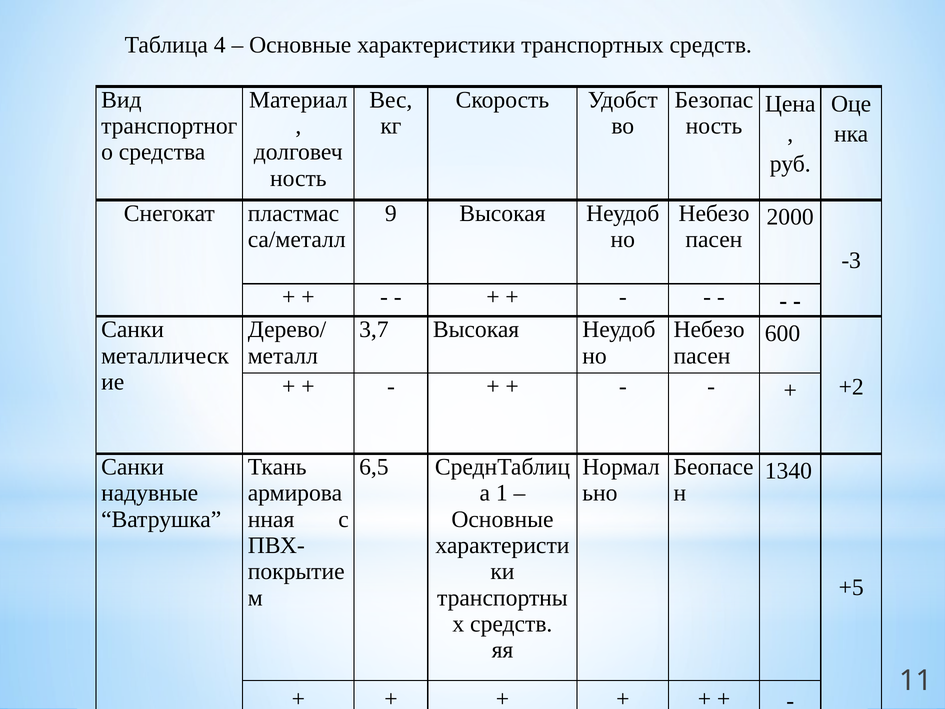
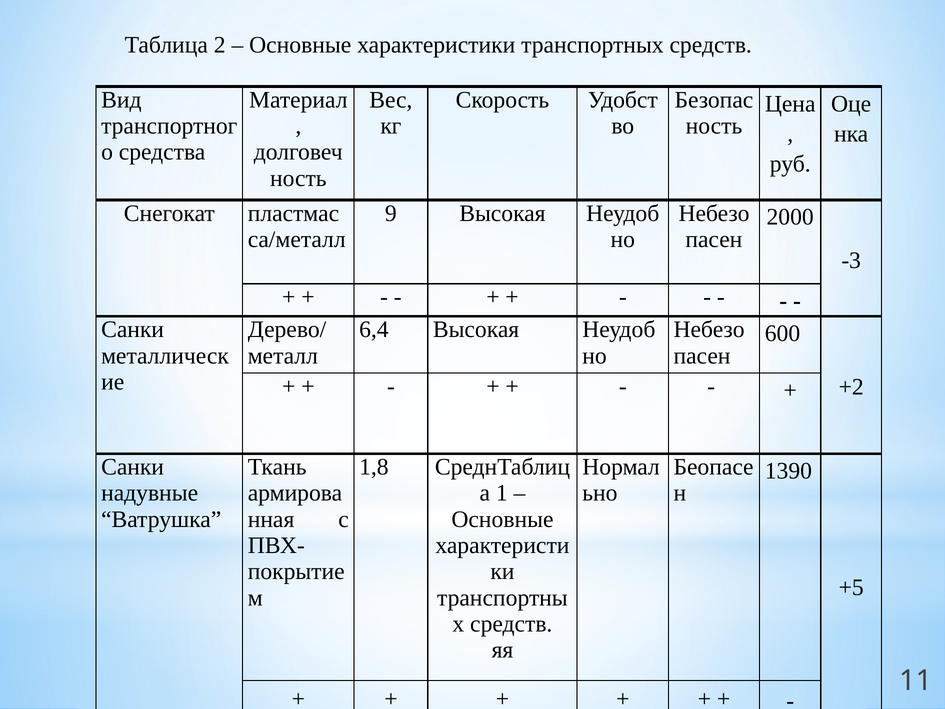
4: 4 -> 2 (220, 45)
3,7: 3,7 -> 6,4 (374, 330)
6,5: 6,5 -> 1,8 (374, 467)
1340: 1340 -> 1390 (788, 471)
